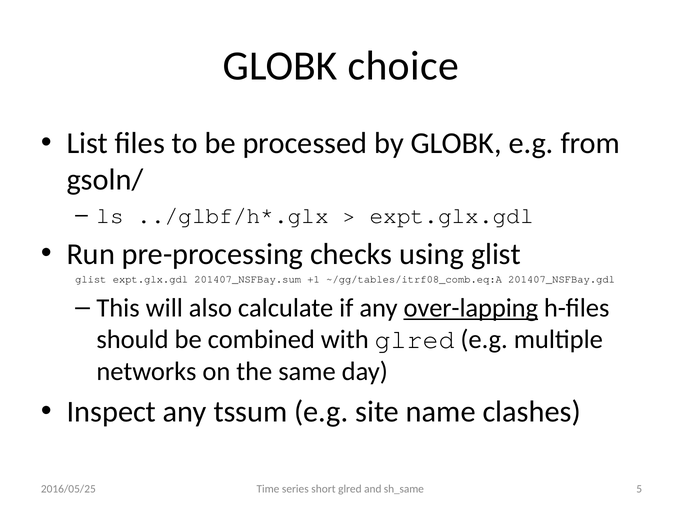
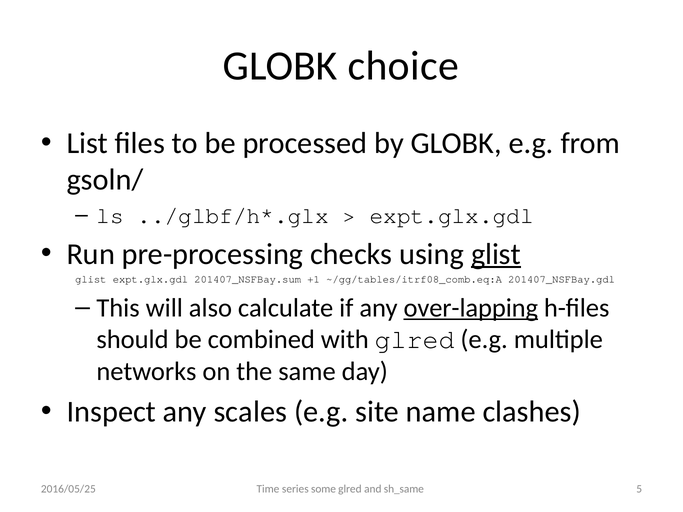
glist underline: none -> present (496, 254)
tssum: tssum -> scales (250, 412)
short: short -> some (324, 489)
